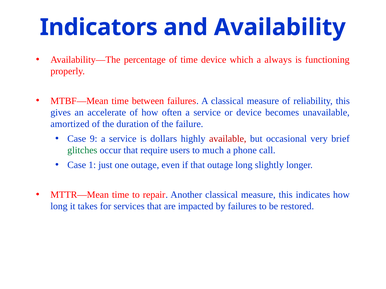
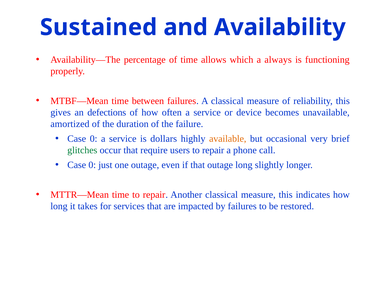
Indicators: Indicators -> Sustained (98, 27)
time device: device -> allows (214, 60)
accelerate: accelerate -> defections (107, 113)
9: 9 -> 0 (94, 139)
available colour: red -> orange (228, 139)
users to much: much -> repair (213, 151)
1: 1 -> 0 (92, 165)
